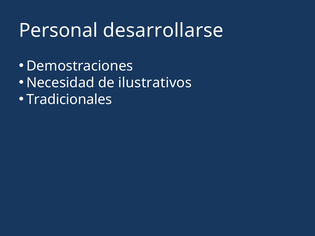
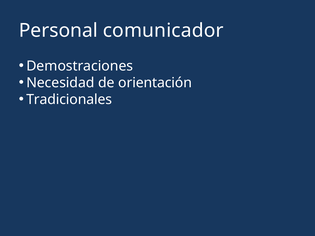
desarrollarse: desarrollarse -> comunicador (163, 30)
ilustrativos: ilustrativos -> orientación (155, 83)
